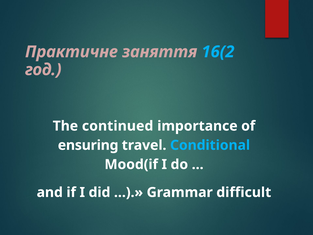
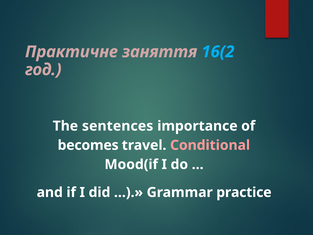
continued: continued -> sentences (118, 126)
ensuring: ensuring -> becomes (88, 145)
Conditional colour: light blue -> pink (210, 145)
difficult: difficult -> practice (244, 192)
